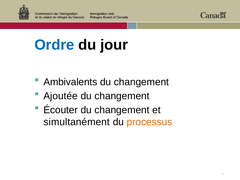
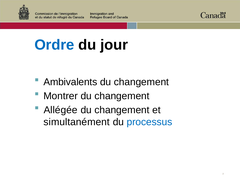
Ajoutée: Ajoutée -> Montrer (61, 96)
Écouter: Écouter -> Allégée (61, 110)
processus colour: orange -> blue (149, 122)
